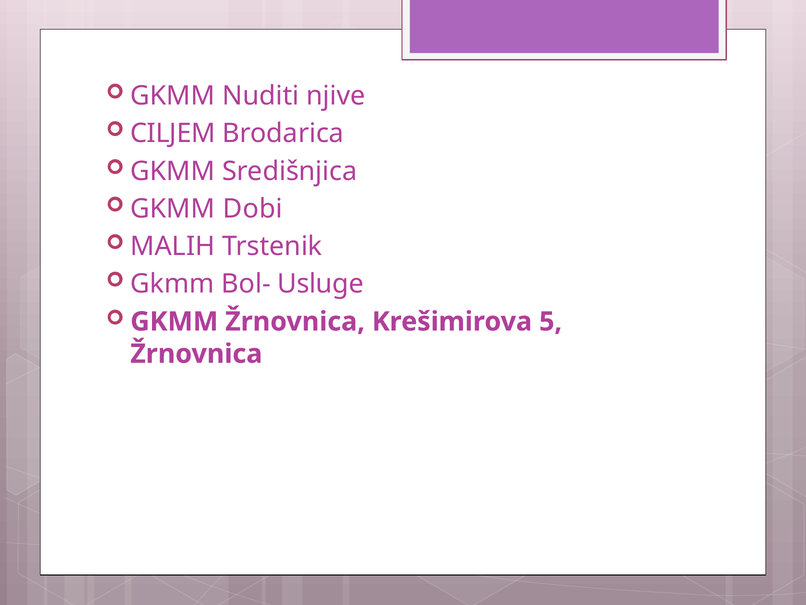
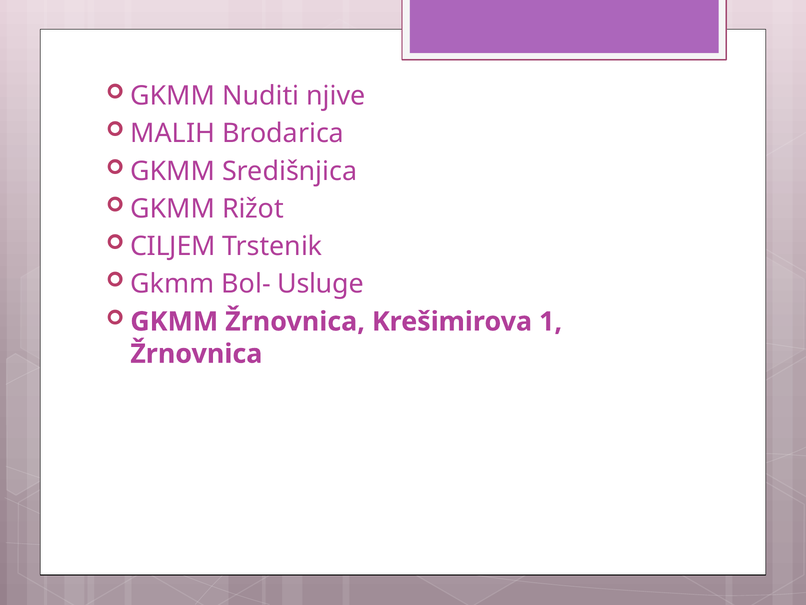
CILJEM: CILJEM -> MALIH (173, 133)
Dobi: Dobi -> Rižot (253, 209)
MALIH: MALIH -> CILJEM (173, 246)
5: 5 -> 1 (551, 321)
